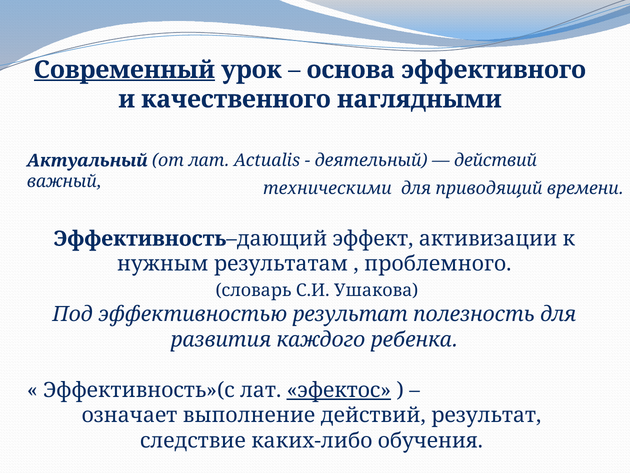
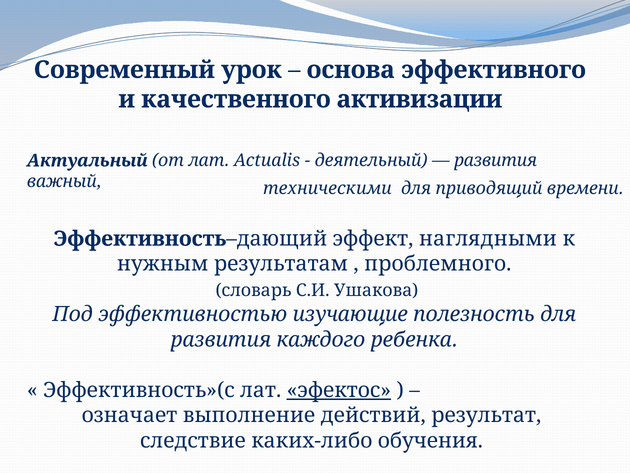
Современный underline: present -> none (124, 70)
наглядными: наглядными -> активизации (419, 99)
действий: действий -> развития (496, 160)
активизации: активизации -> наглядными (488, 239)
эффективностью результат: результат -> изучающие (350, 314)
